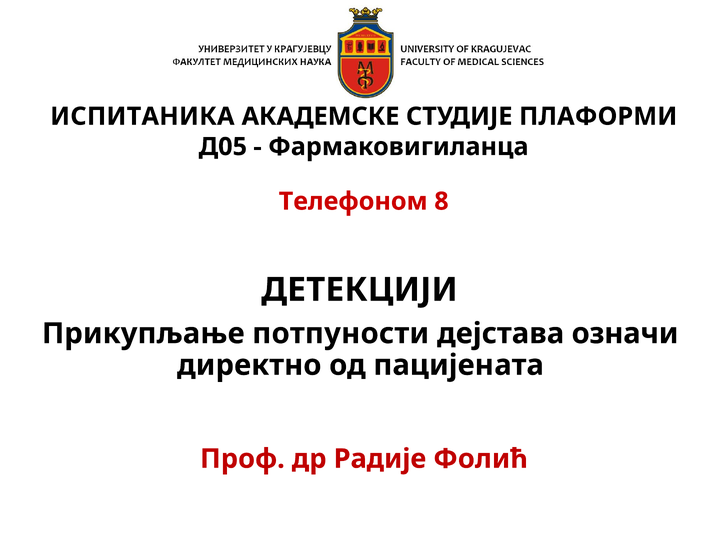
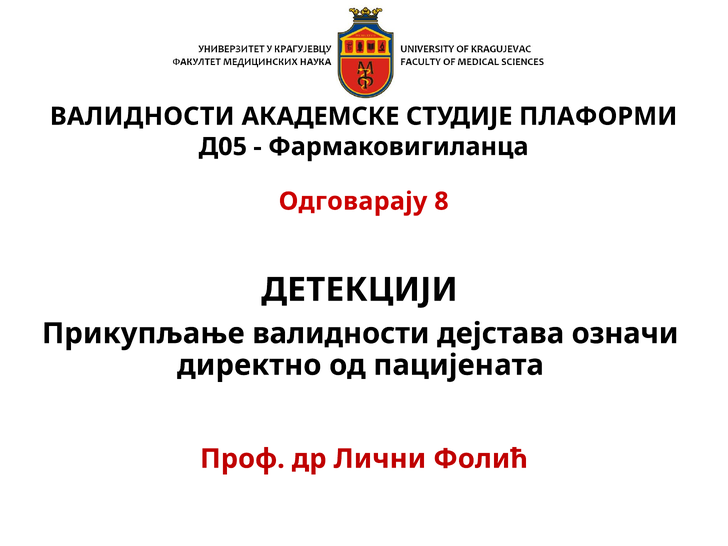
ИСПИТАНИКА: ИСПИТАНИКА -> ВАЛИДНОСТИ (142, 116)
Телефоном: Телефоном -> Одговарају (353, 201)
Прикупљање потпуности: потпуности -> валидности (341, 334)
Радије: Радије -> Лични (380, 459)
